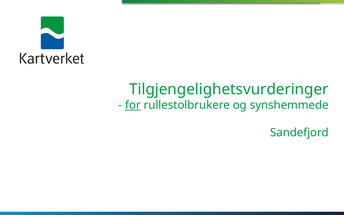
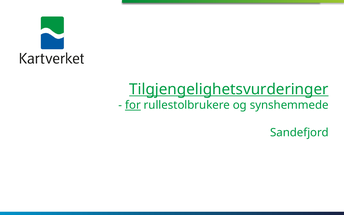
Tilgjengelighetsvurderinger underline: none -> present (229, 89)
